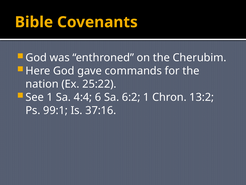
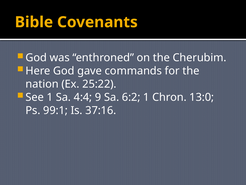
6: 6 -> 9 (98, 97)
13:2: 13:2 -> 13:0 (202, 97)
